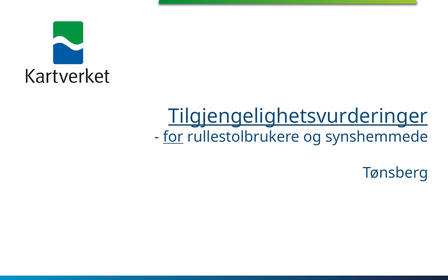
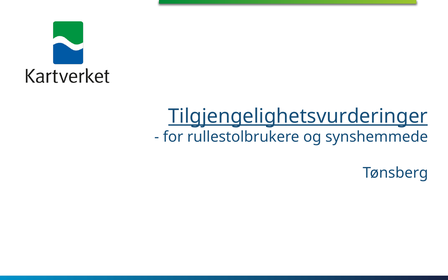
for underline: present -> none (173, 137)
